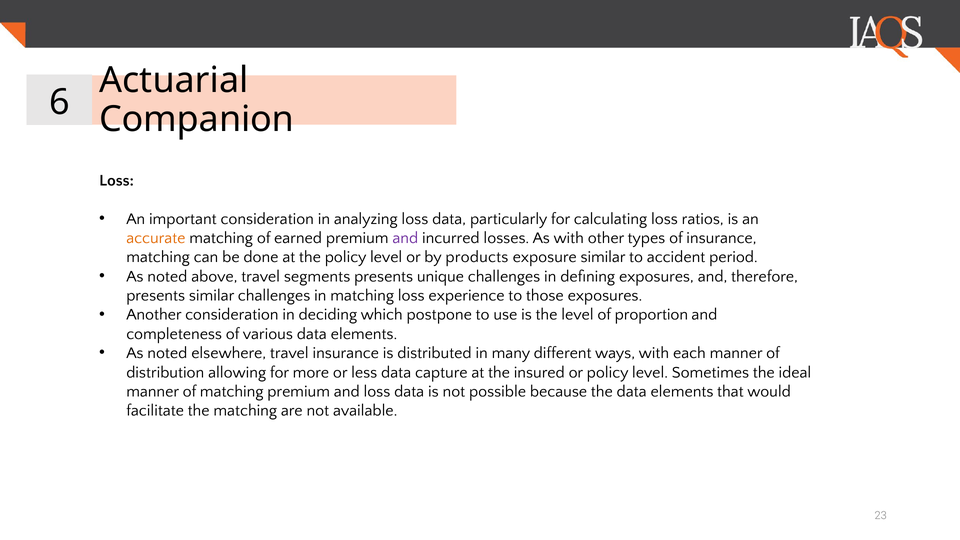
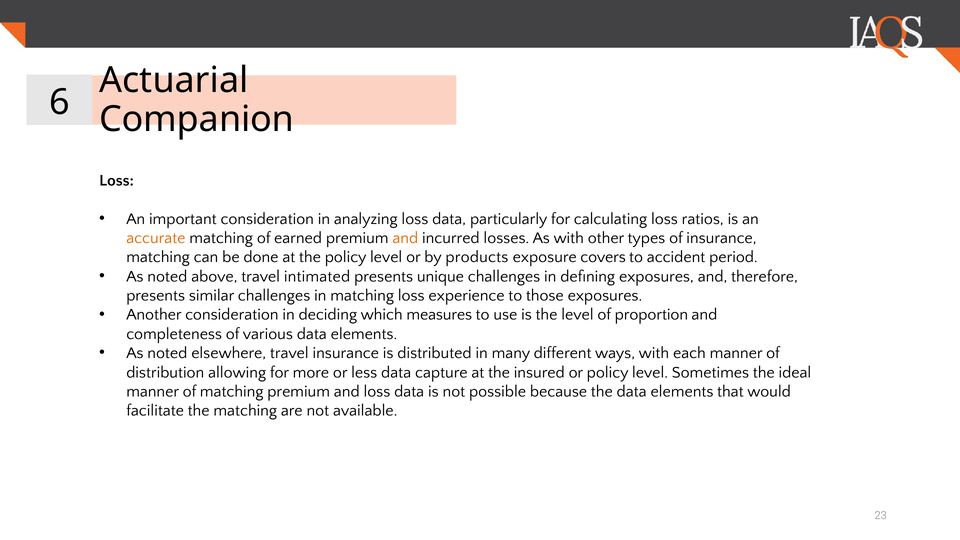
and colour: purple -> orange (405, 238)
exposure similar: similar -> covers (603, 257)
segments: segments -> intimated (317, 276)
postpone: postpone -> measures (439, 315)
